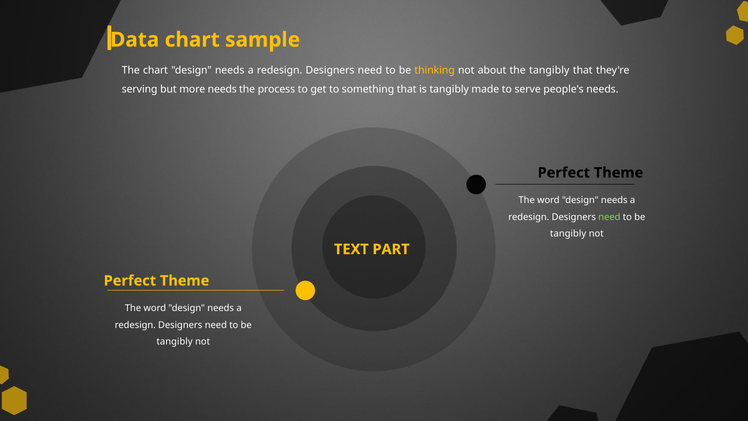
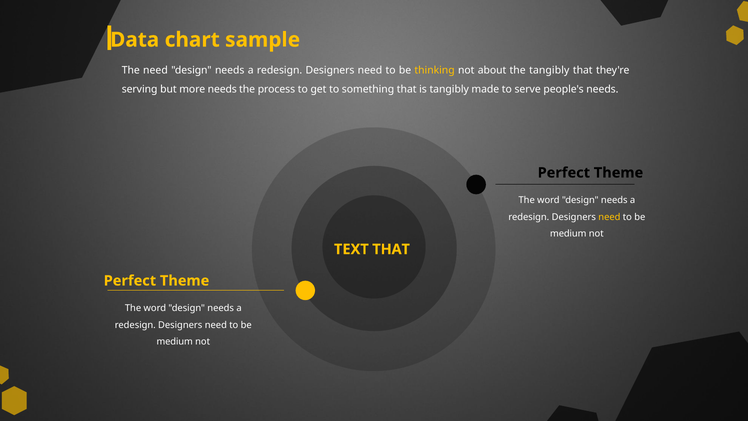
The chart: chart -> need (155, 71)
need colour: light green -> yellow (609, 217)
tangibly: tangibly -> medium (568, 234)
TEXT PART: PART -> THAT (391, 249)
tangibly: tangibly -> medium (175, 342)
